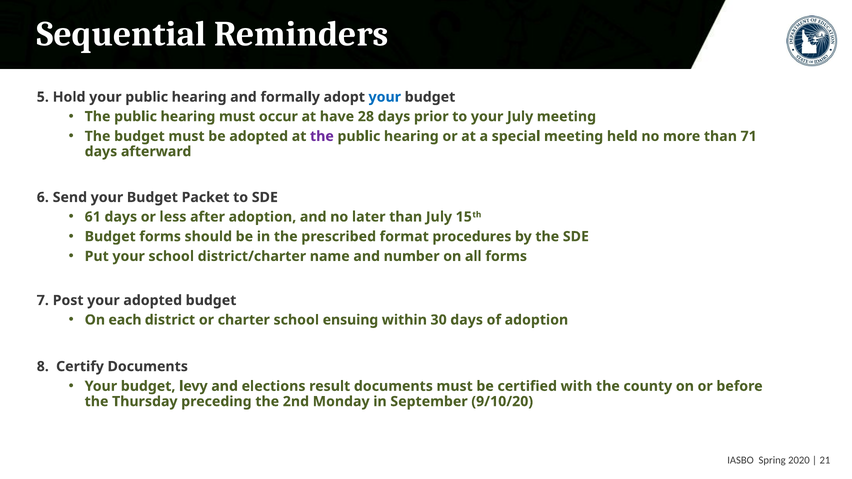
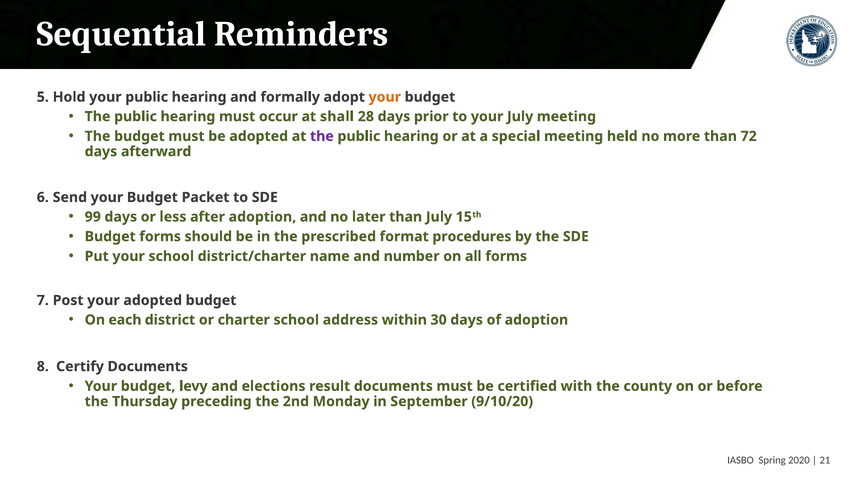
your colour: blue -> orange (385, 97)
have: have -> shall (337, 117)
71: 71 -> 72 (749, 136)
61: 61 -> 99 (93, 217)
ensuing: ensuing -> address (350, 320)
